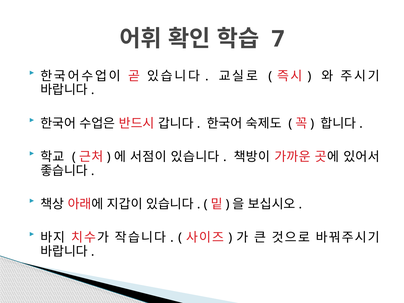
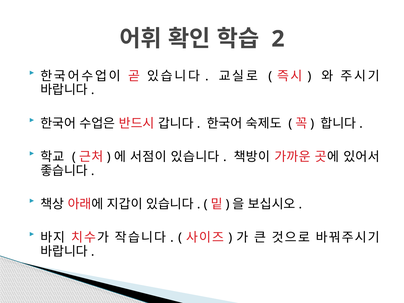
7: 7 -> 2 (278, 39)
